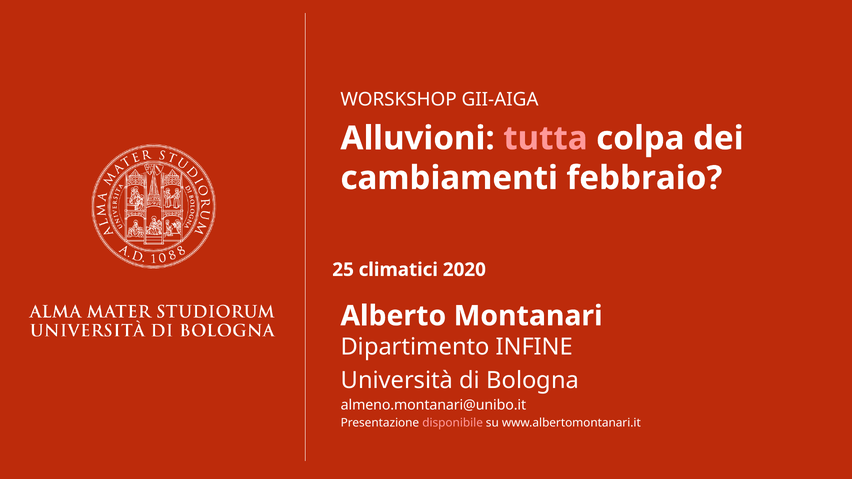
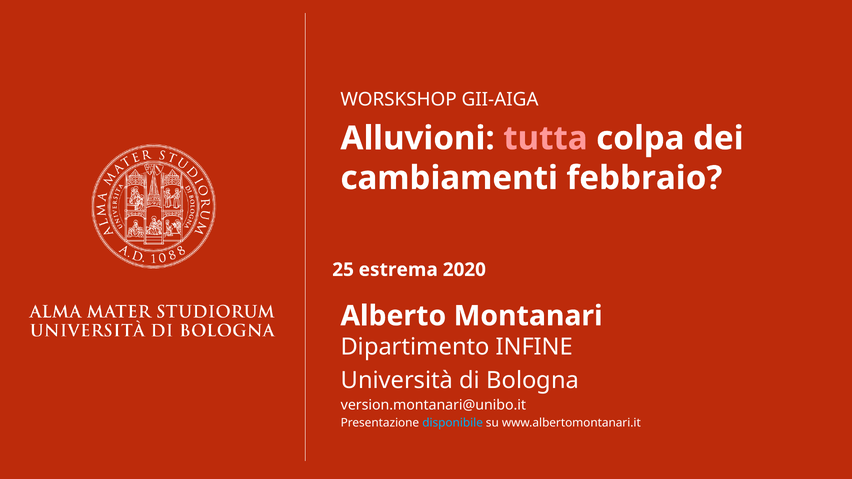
climatici: climatici -> estrema (398, 270)
almeno.montanari@unibo.it: almeno.montanari@unibo.it -> version.montanari@unibo.it (433, 405)
disponibile colour: pink -> light blue (453, 423)
